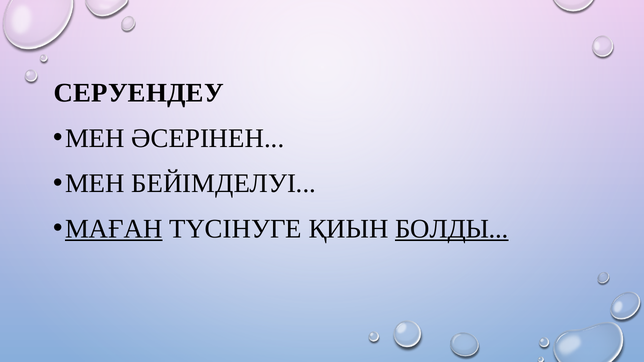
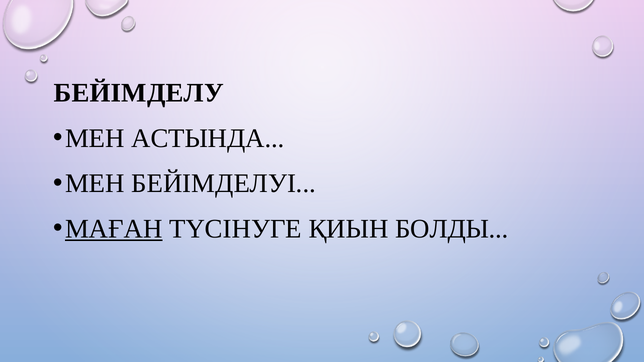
СЕРУЕНДЕУ: СЕРУЕНДЕУ -> БЕЙІМДЕЛУ (139, 93)
ӘСЕРІНЕН: ӘСЕРІНЕН -> АСТЫНДА (208, 138)
БОЛДЫ underline: present -> none (452, 229)
